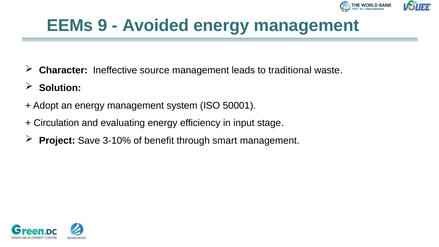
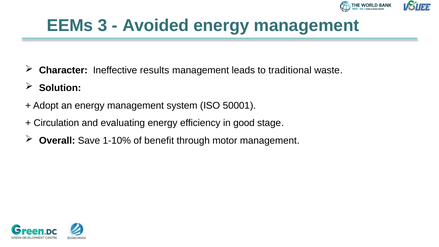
9: 9 -> 3 (103, 25)
source: source -> results (155, 70)
input: input -> good (244, 123)
Project: Project -> Overall (57, 141)
3-10%: 3-10% -> 1-10% (117, 141)
smart: smart -> motor (225, 141)
